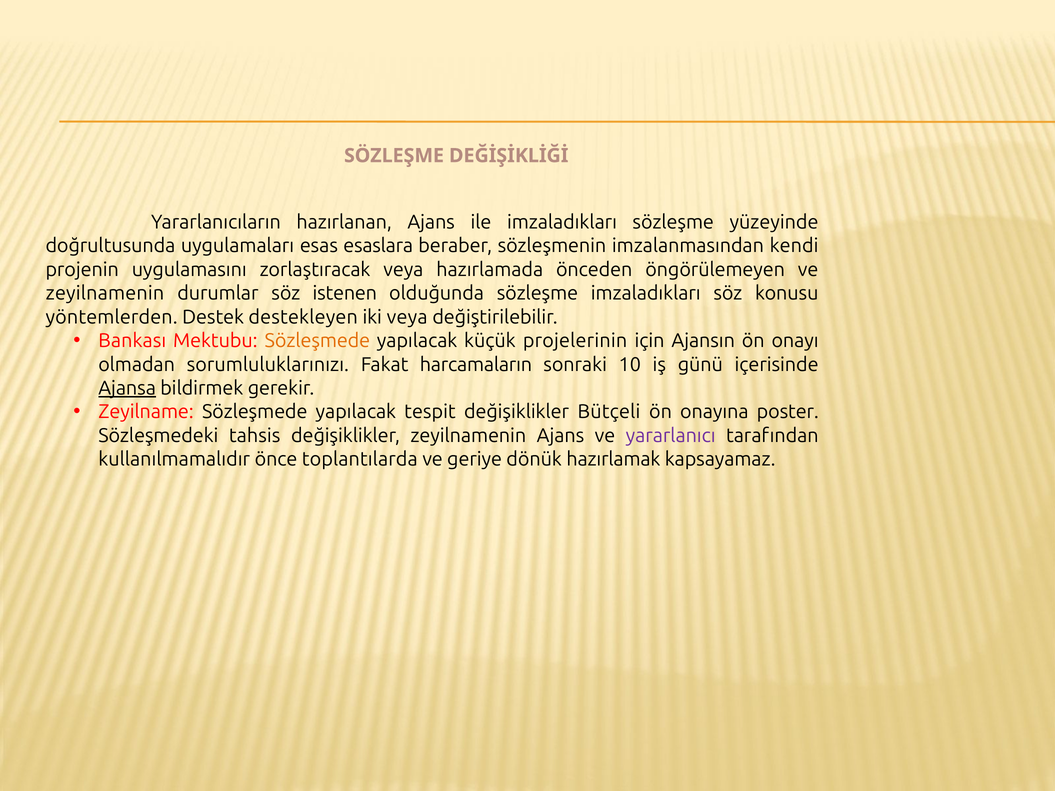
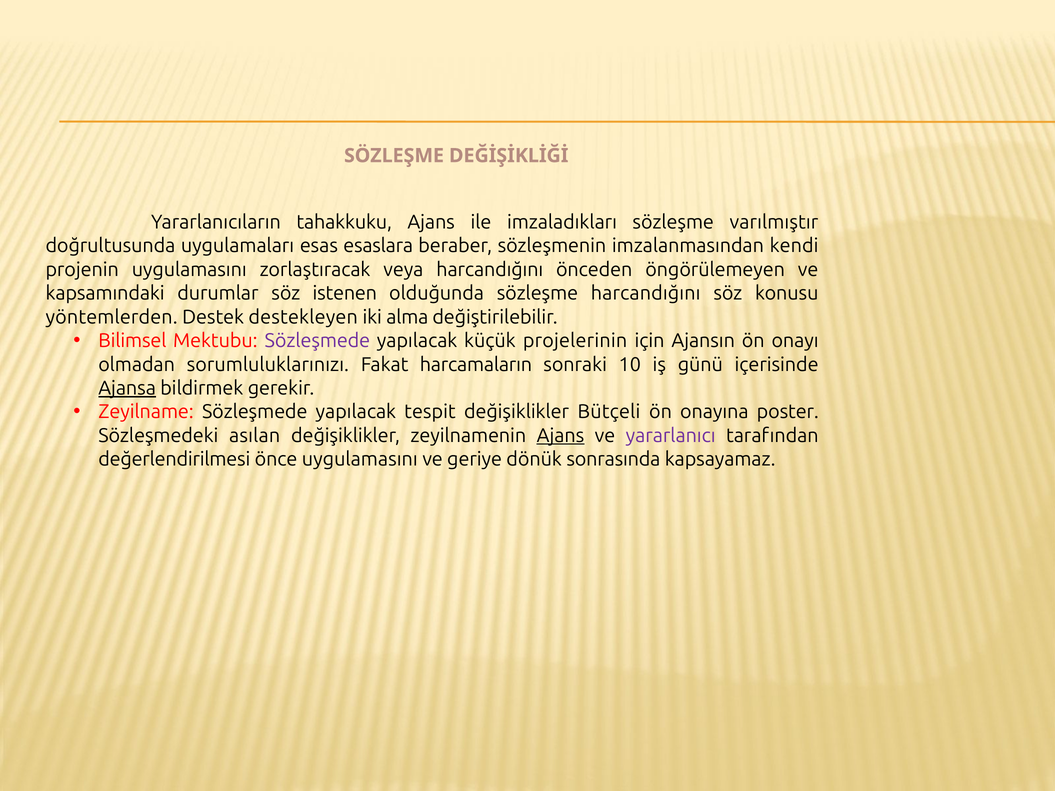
hazırlanan: hazırlanan -> tahakkuku (344, 222)
yüzeyinde: yüzeyinde -> varılmıştır (774, 222)
veya hazırlamada: hazırlamada -> harcandığını (490, 270)
zeyilnamenin: zeyilnamenin -> kapsamındaki (105, 293)
sözleşme imzaladıkları: imzaladıkları -> harcandığını (646, 293)
iki veya: veya -> alma (407, 317)
Bankası: Bankası -> Bilimsel (132, 341)
Sözleşmede colour: orange -> purple (317, 341)
tahsis: tahsis -> asılan (255, 436)
Ajans underline: none -> present (561, 436)
kullanılmamalıdır: kullanılmamalıdır -> değerlendirilmesi (174, 459)
önce toplantılarda: toplantılarda -> uygulamasını (360, 459)
hazırlamak: hazırlamak -> sonrasında (613, 459)
